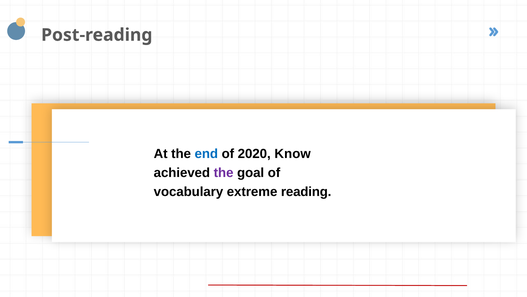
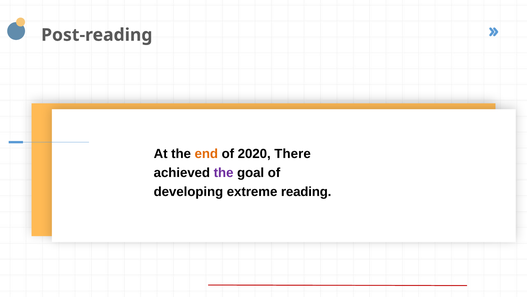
end colour: blue -> orange (206, 154)
Know: Know -> There (293, 154)
vocabulary: vocabulary -> developing (188, 192)
